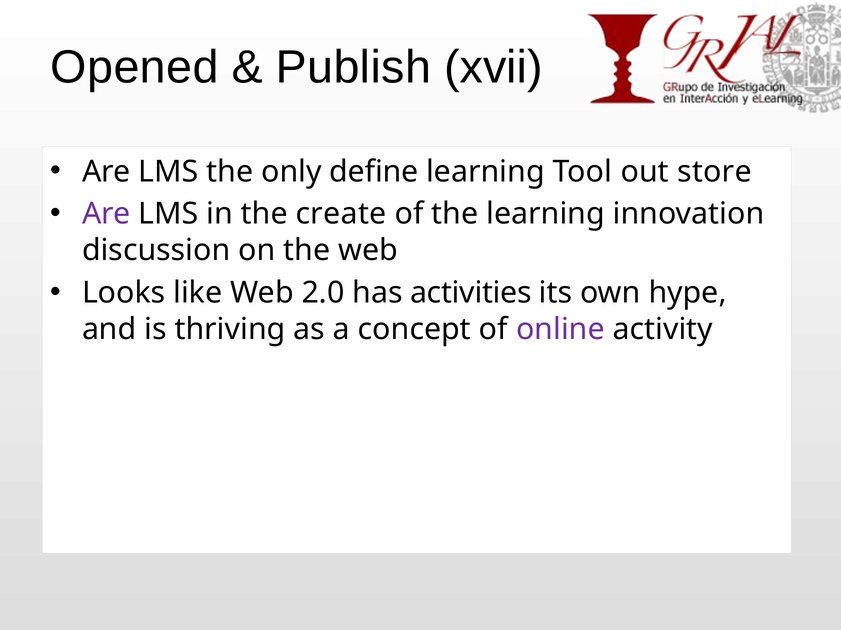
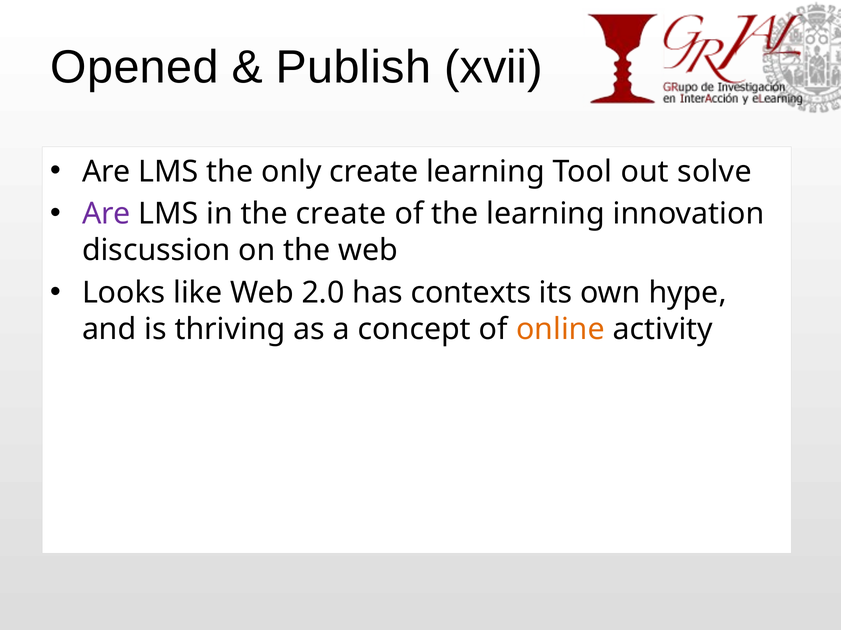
only define: define -> create (374, 172)
store: store -> solve (715, 172)
activities: activities -> contexts (471, 293)
online colour: purple -> orange (560, 330)
